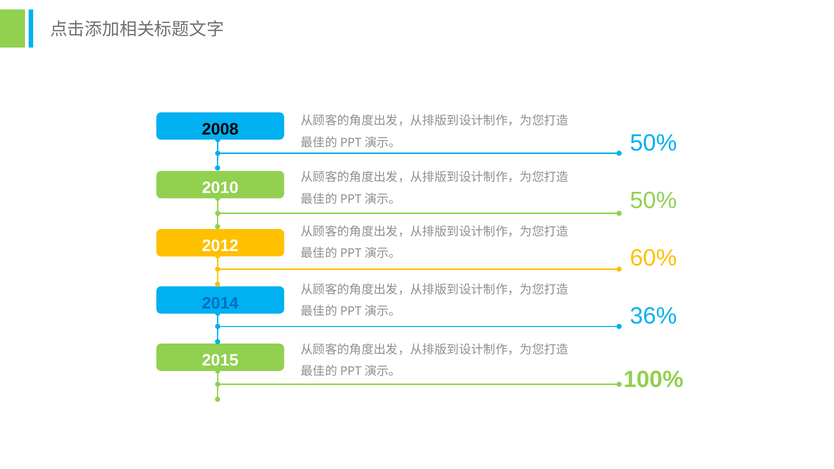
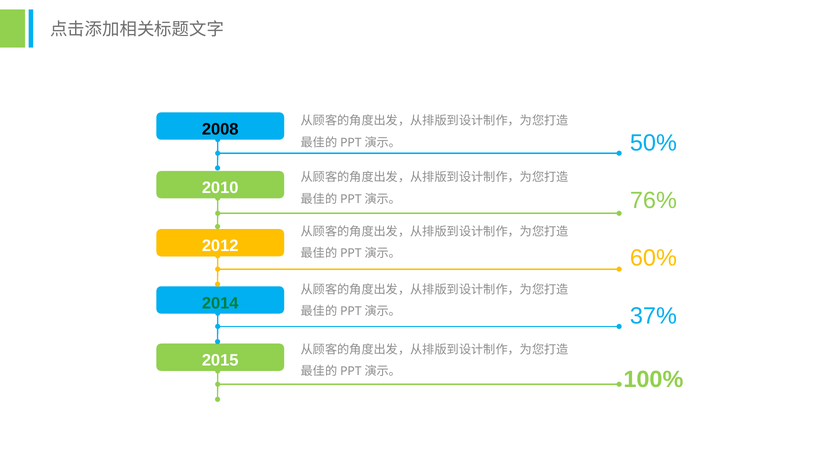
50%: 50% -> 76% (653, 201)
2014 colour: blue -> green (220, 303)
36%: 36% -> 37% (653, 316)
